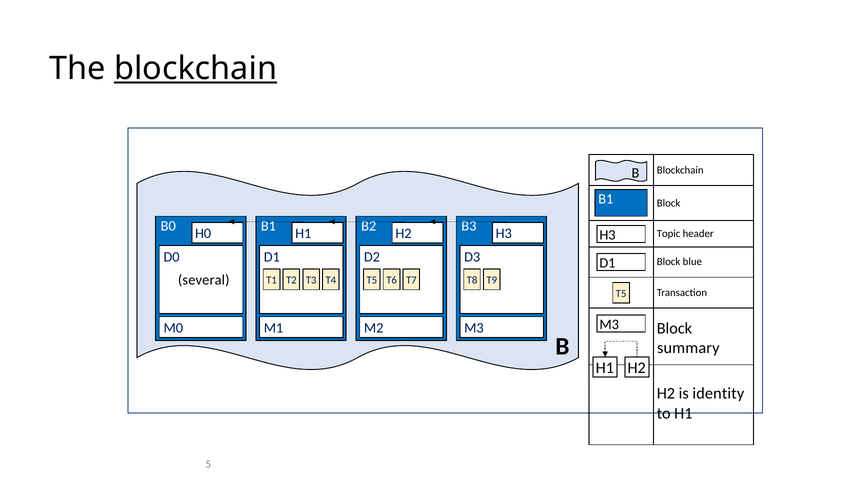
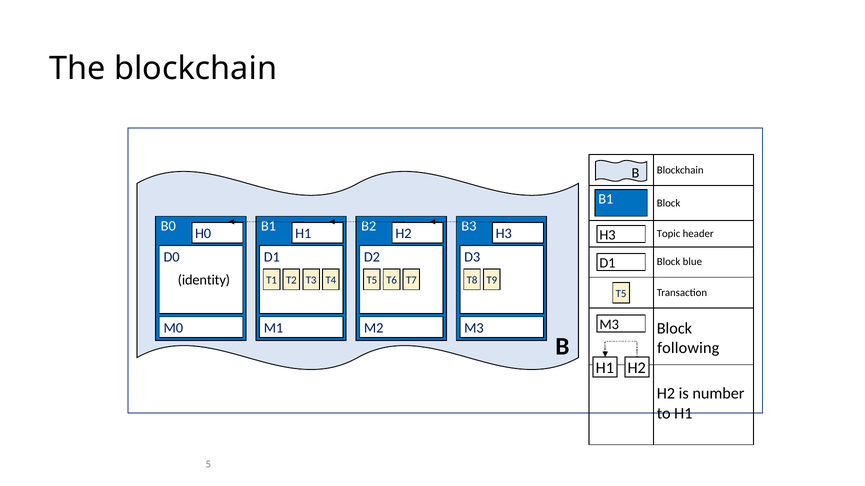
blockchain underline: present -> none (196, 69)
several: several -> identity (204, 280)
summary: summary -> following (688, 348)
identity: identity -> number (718, 394)
